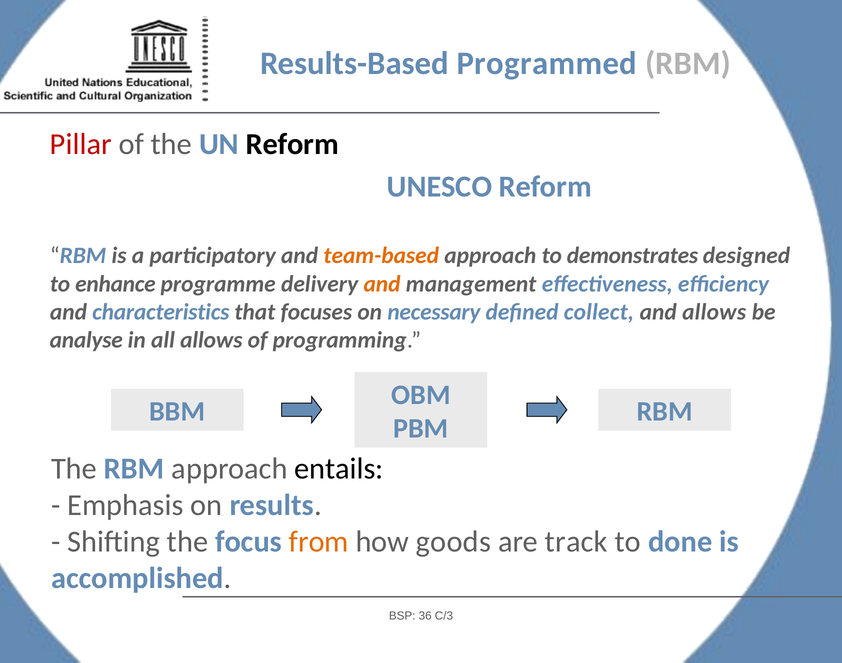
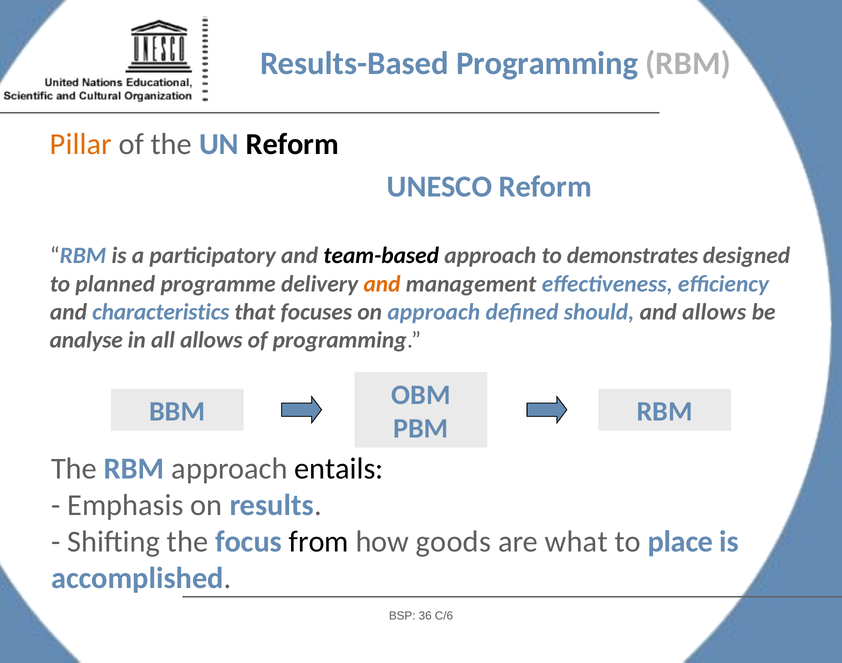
Results-Based Programmed: Programmed -> Programming (547, 63)
Pillar colour: red -> orange (81, 144)
team-based colour: orange -> black (381, 256)
enhance: enhance -> planned (115, 284)
on necessary: necessary -> approach (434, 312)
collect: collect -> should (599, 312)
from colour: orange -> black (319, 542)
track: track -> what (576, 542)
done: done -> place (680, 542)
C/3: C/3 -> C/6 (444, 616)
